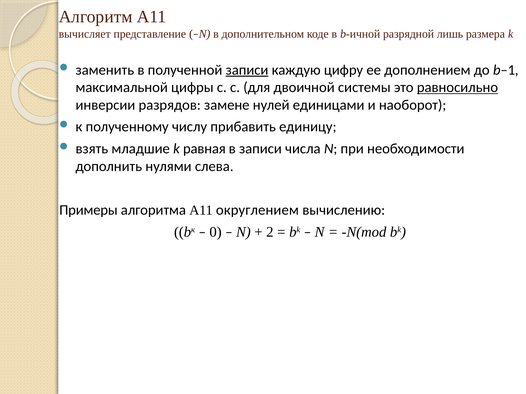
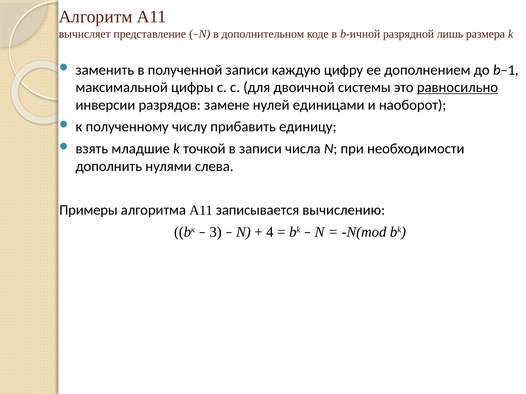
записи underline: present -> none (247, 70)
равная: равная -> точкой (204, 149)
округлением: округлением -> записывается (258, 210)
0: 0 -> 3 (216, 232)
2: 2 -> 4 (270, 232)
